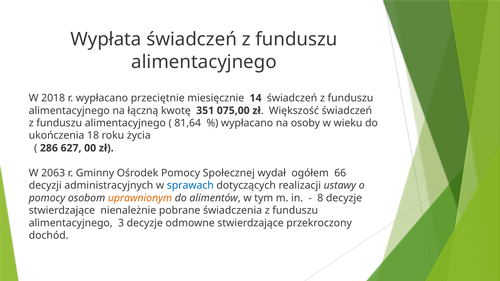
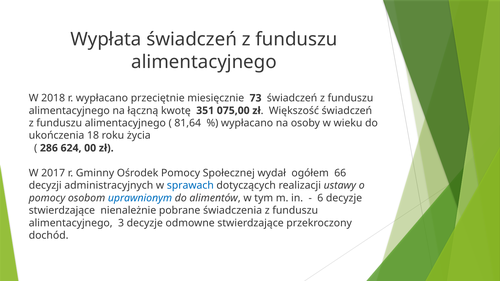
14: 14 -> 73 (256, 98)
627: 627 -> 624 (71, 148)
2063: 2063 -> 2017 (53, 173)
uprawnionym colour: orange -> blue (140, 198)
8: 8 -> 6 (320, 198)
